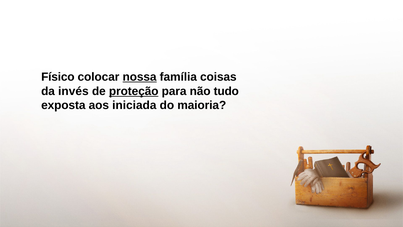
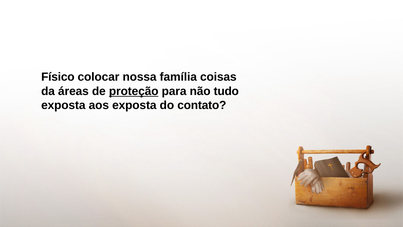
nossa underline: present -> none (140, 77)
invés: invés -> áreas (73, 91)
aos iniciada: iniciada -> exposta (134, 105)
maioria: maioria -> contato (202, 105)
